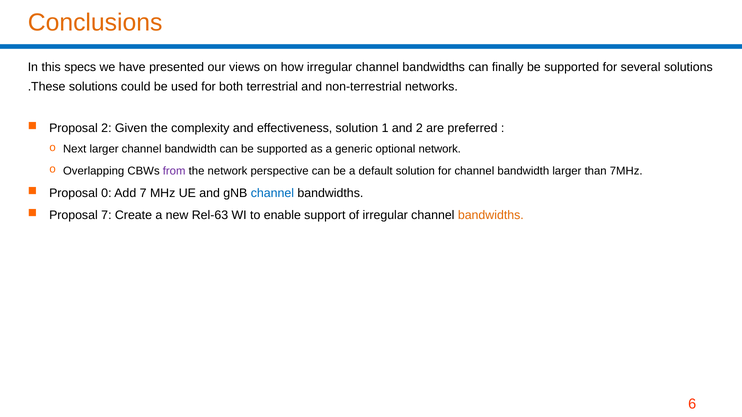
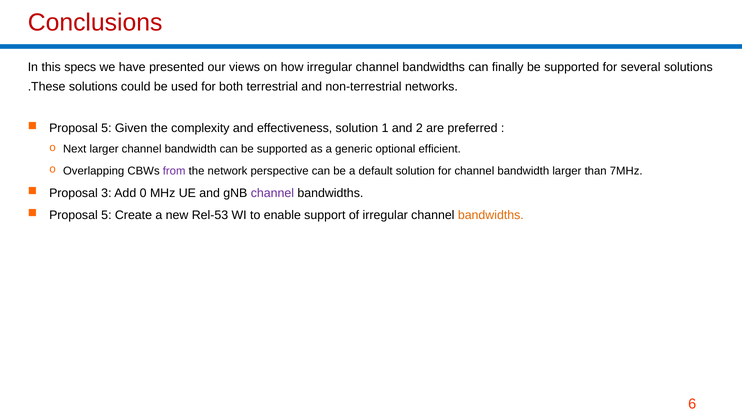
Conclusions colour: orange -> red (95, 23)
2: 2 -> 5 (106, 128)
optional network: network -> efficient (440, 149)
0: 0 -> 3 (106, 193)
Add 7: 7 -> 0 (143, 193)
channel colour: blue -> purple (272, 193)
7: 7 -> 5 (106, 215)
Rel-63: Rel-63 -> Rel-53 (210, 215)
